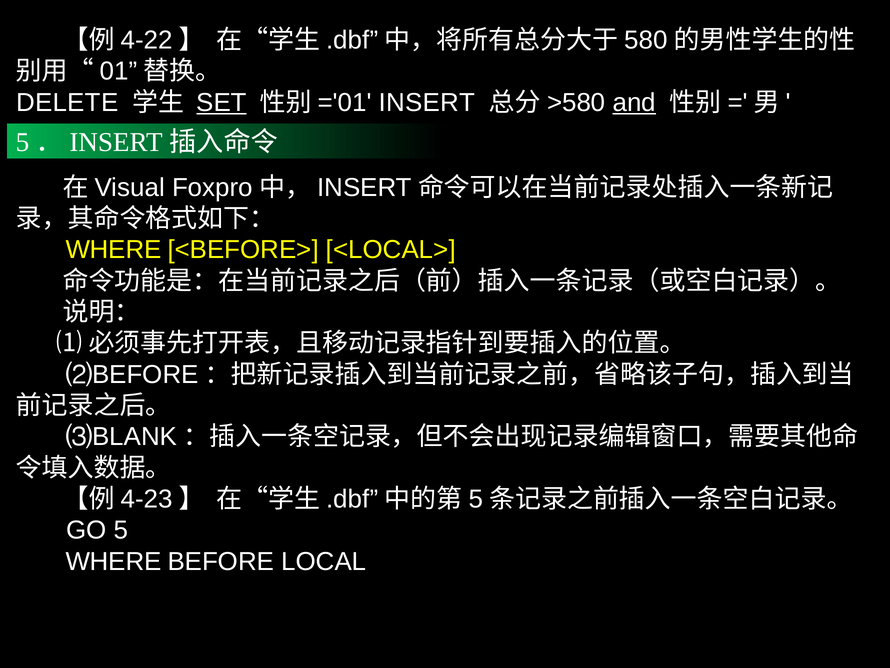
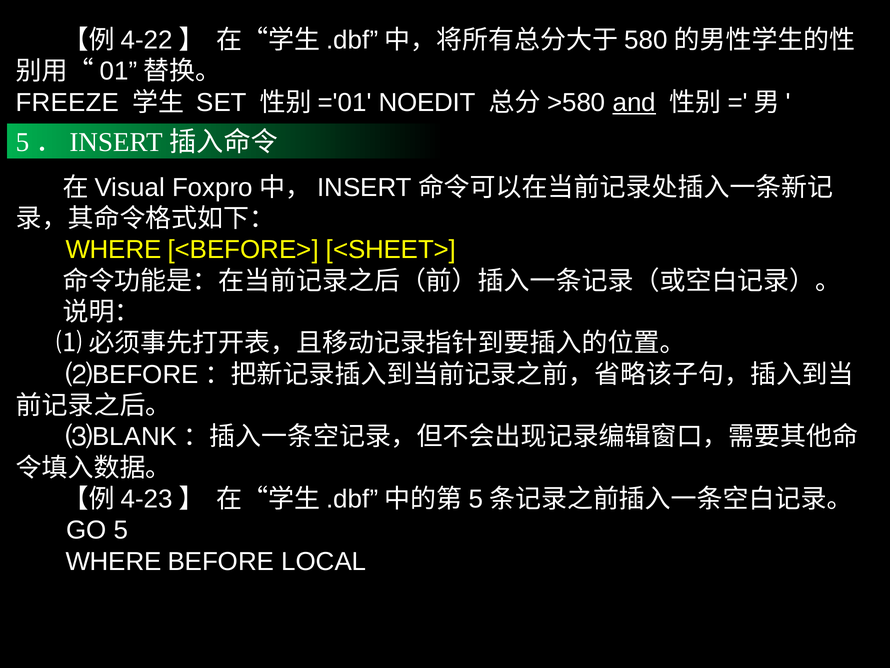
DELETE: DELETE -> FREEZE (67, 102)
SET underline: present -> none (222, 102)
INSERT: INSERT -> NOEDIT (427, 102)
<LOCAL>: <LOCAL> -> <SHEET> (391, 250)
